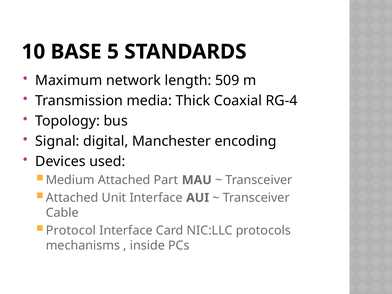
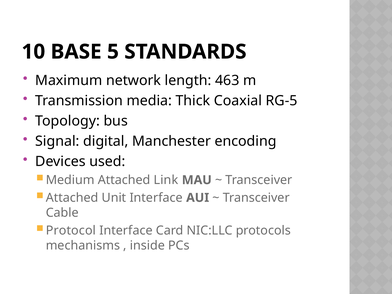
509: 509 -> 463 (227, 80)
RG-4: RG-4 -> RG-5 (282, 101)
Part: Part -> Link (166, 180)
